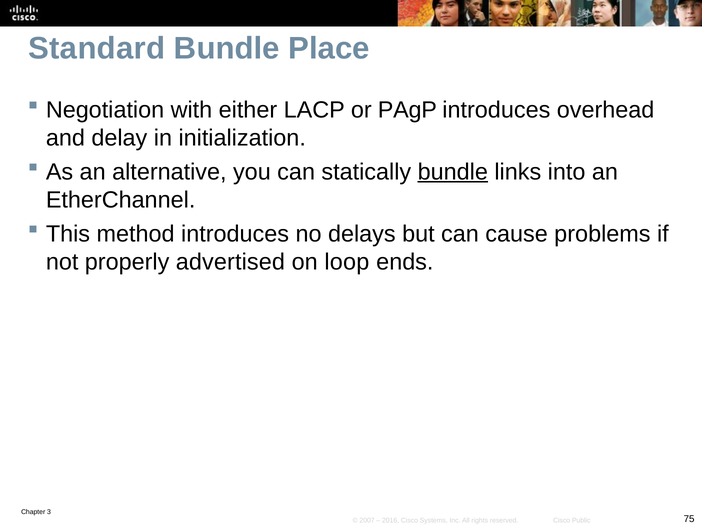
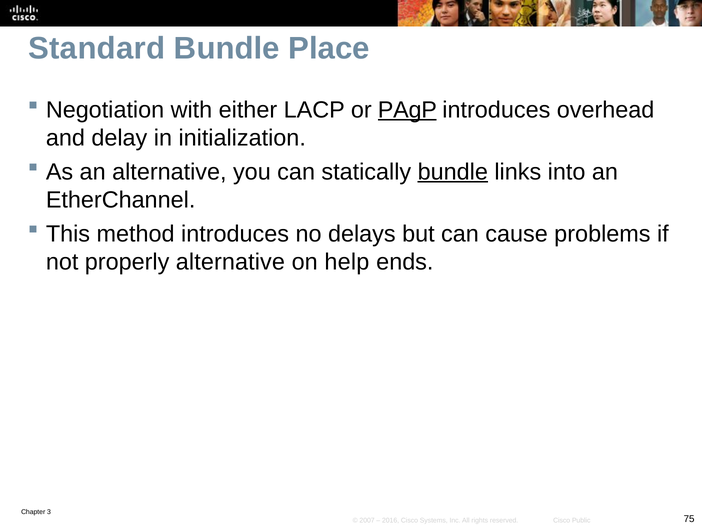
PAgP underline: none -> present (407, 110)
properly advertised: advertised -> alternative (230, 262)
loop: loop -> help (347, 262)
